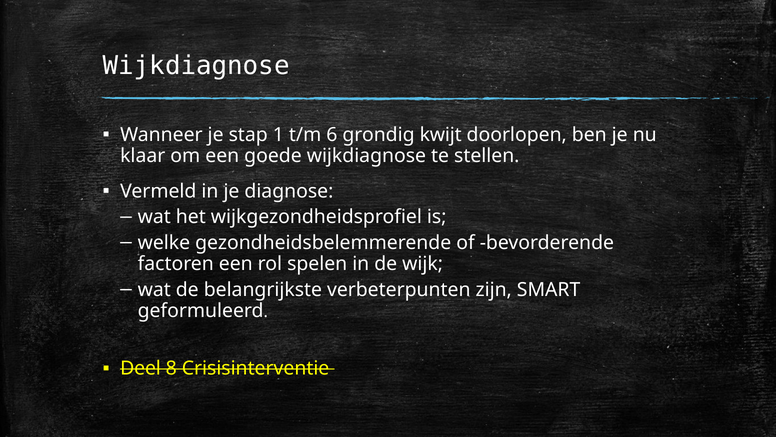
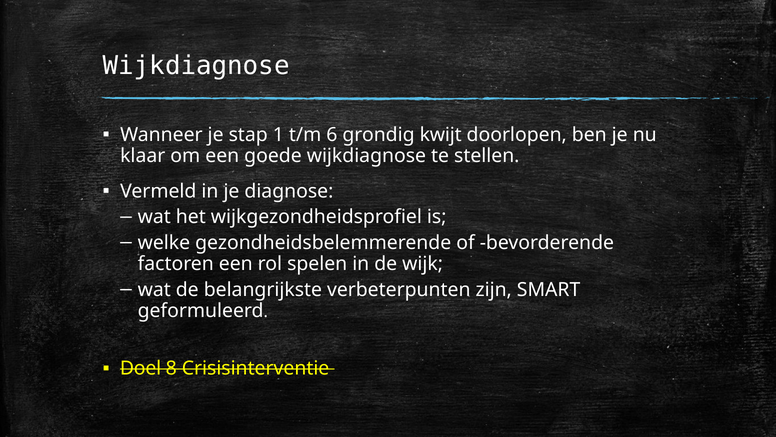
Deel: Deel -> Doel (141, 368)
